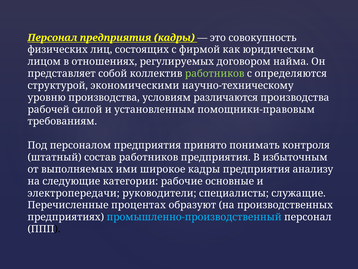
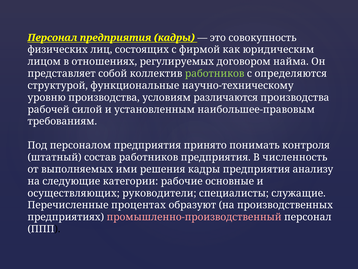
экономическими: экономическими -> функциональные (135, 85)
помощники-правовым: помощники-правовым -> наибольшее-правовым (256, 109)
избыточным: избыточным -> численность (295, 157)
широкое: широкое -> решения (163, 169)
электропередачи: электропередачи -> осуществляющих (74, 193)
промышленно-производственный colour: light blue -> pink (194, 217)
